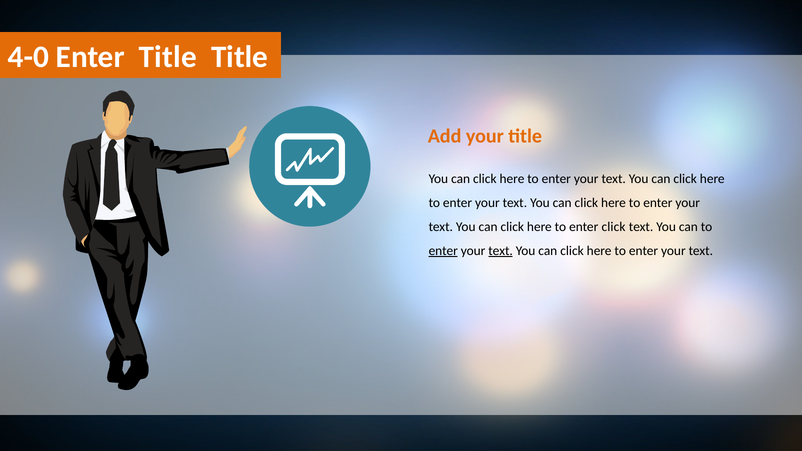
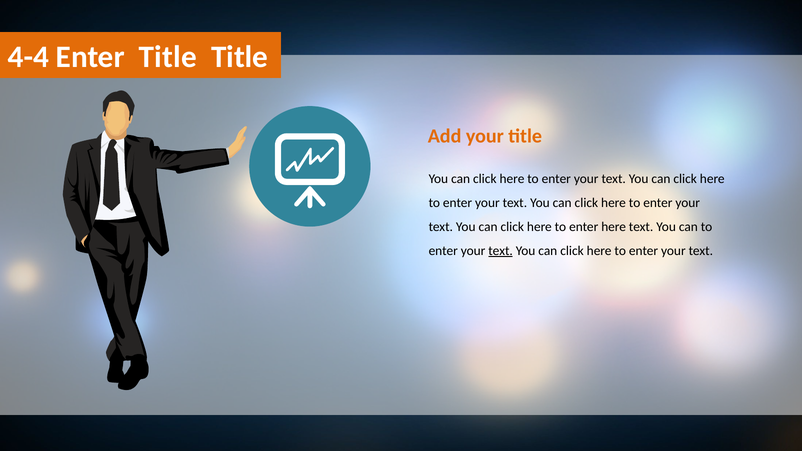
4-0: 4-0 -> 4-4 (28, 57)
enter click: click -> here (614, 227)
enter underline: present -> none (443, 251)
